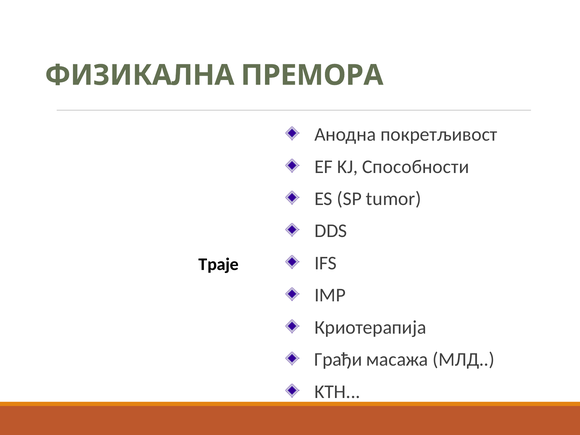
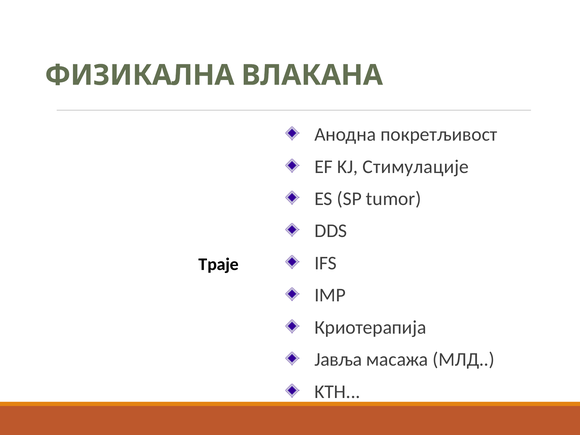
ПРЕМОРА: ПРЕМОРА -> ВЛАКАНА (312, 75)
Способности: Способности -> Стимулације (416, 167)
Грађи: Грађи -> Јавља (338, 360)
